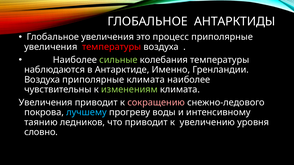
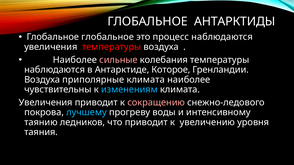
Глобальное увеличения: увеличения -> глобальное (108, 37)
процесс приполярные: приполярные -> наблюдаются (222, 37)
сильные colour: light green -> pink (118, 60)
Именно: Именно -> Которое (171, 70)
изменениям colour: light green -> light blue (129, 90)
словно: словно -> таяния (41, 132)
